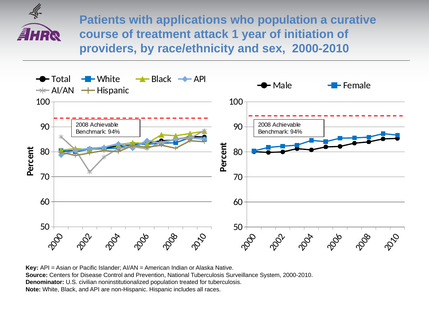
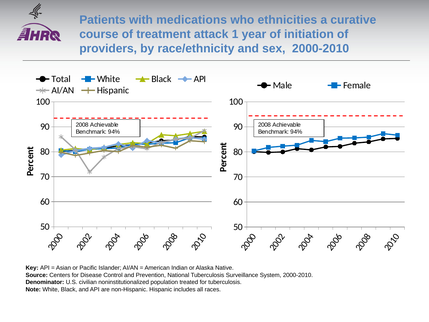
applications: applications -> medications (192, 20)
who population: population -> ethnicities (287, 20)
